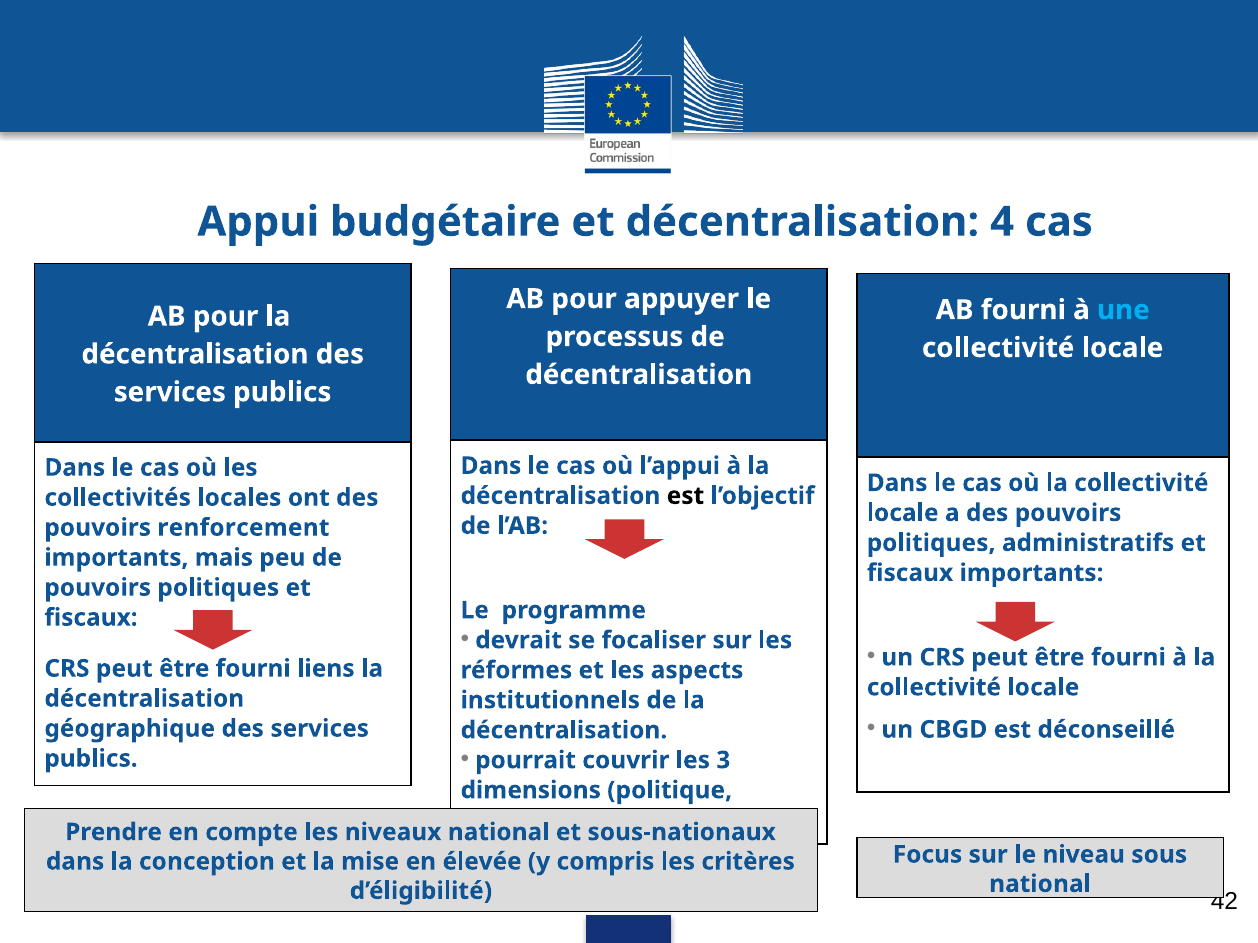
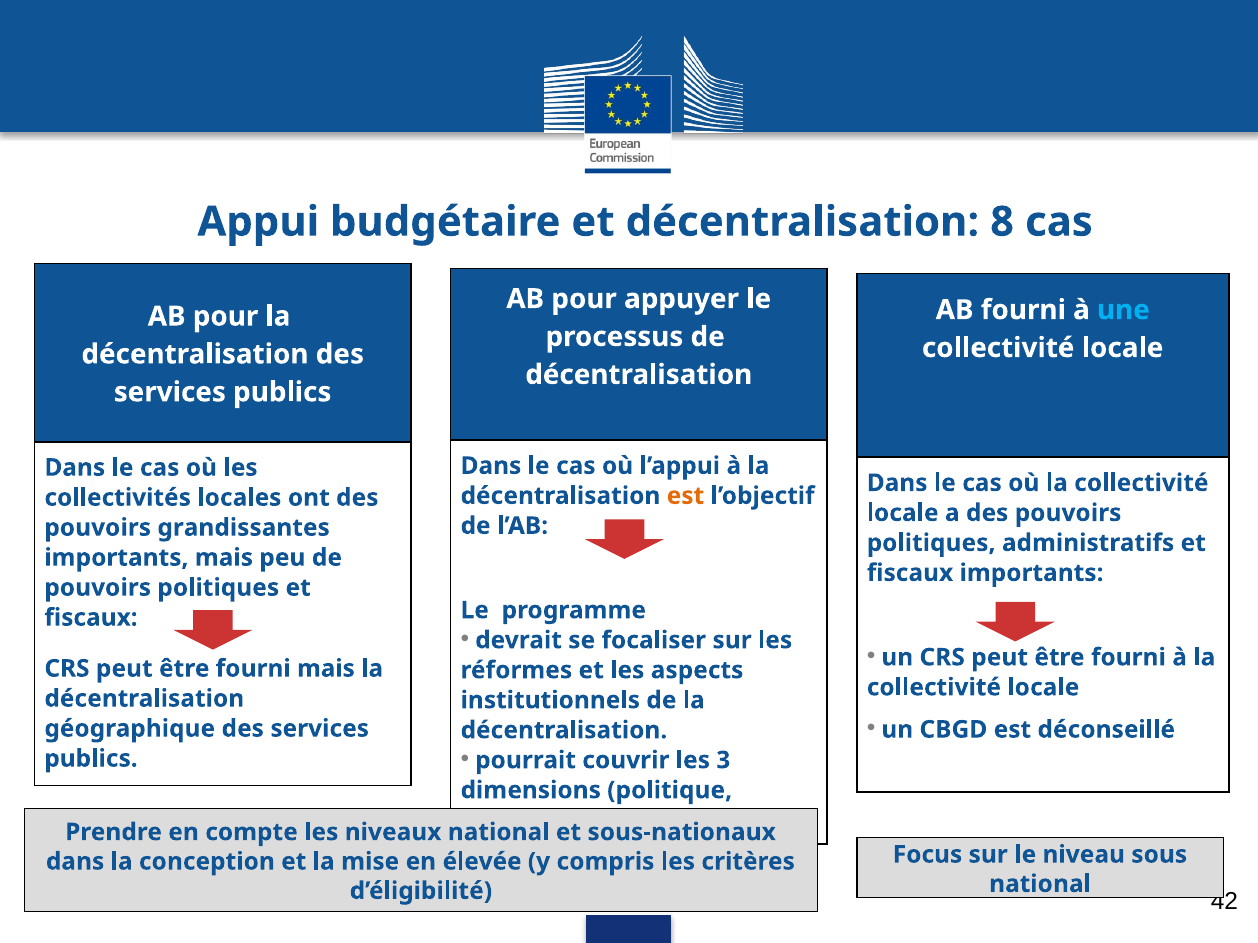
4: 4 -> 8 (1002, 222)
est colour: black -> orange (685, 496)
renforcement: renforcement -> grandissantes (244, 528)
fourni liens: liens -> mais (326, 669)
